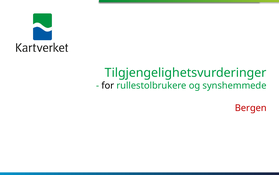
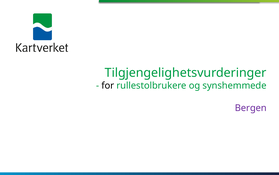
Bergen colour: red -> purple (251, 108)
